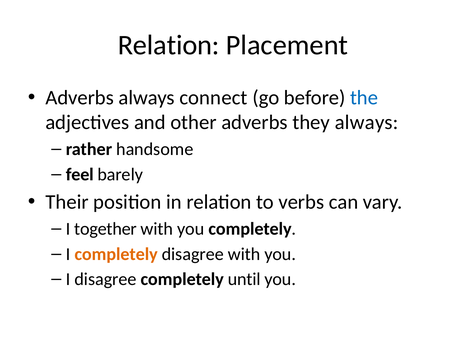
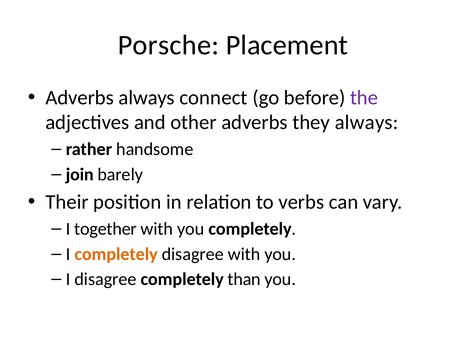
Relation: Relation -> Porsche (168, 45)
the colour: blue -> purple (364, 98)
feel: feel -> join (80, 175)
until: until -> than (244, 280)
